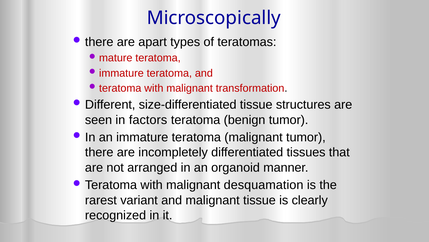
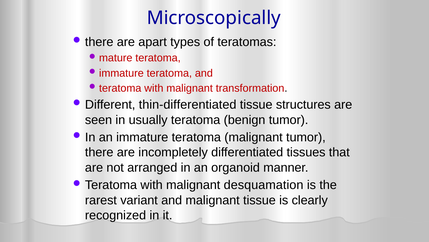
size-differentiated: size-differentiated -> thin-differentiated (188, 105)
factors: factors -> usually (148, 120)
